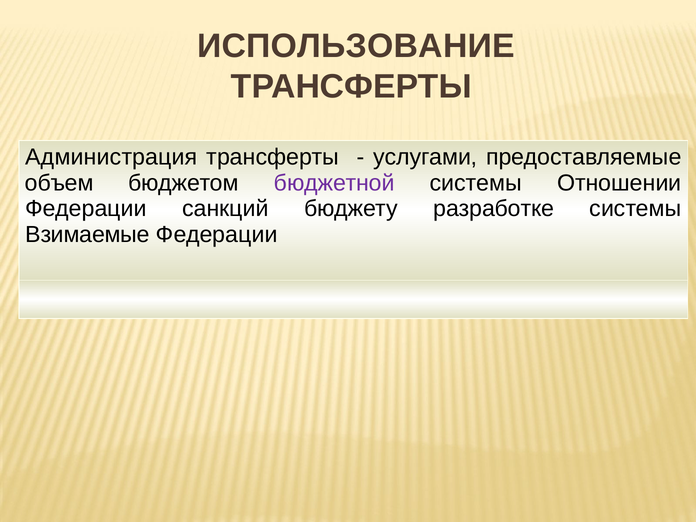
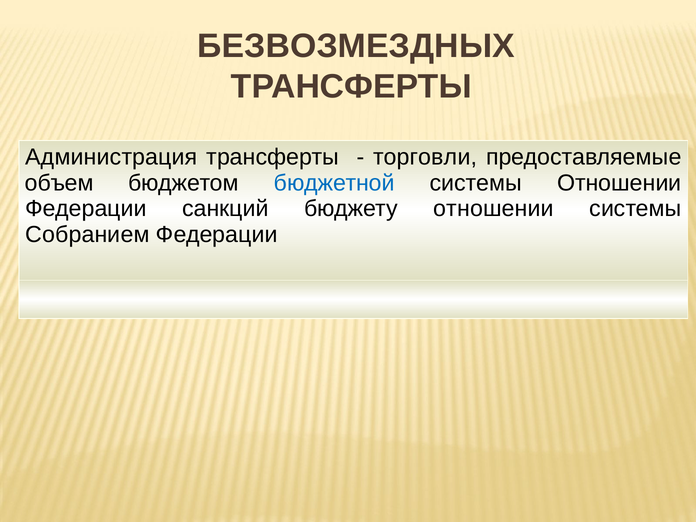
ИСПОЛЬЗОВАНИЕ: ИСПОЛЬЗОВАНИЕ -> БЕЗВОЗМЕЗДНЫХ (356, 46)
услугами: услугами -> торговли (425, 157)
бюджетной colour: purple -> blue (334, 183)
бюджету разработке: разработке -> отношении (494, 209)
Взимаемые: Взимаемые -> Собранием (87, 235)
